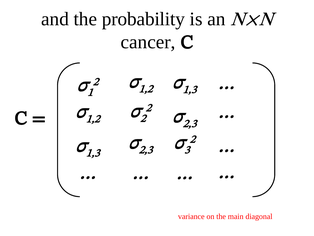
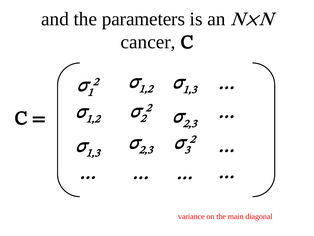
probability: probability -> parameters (143, 19)
